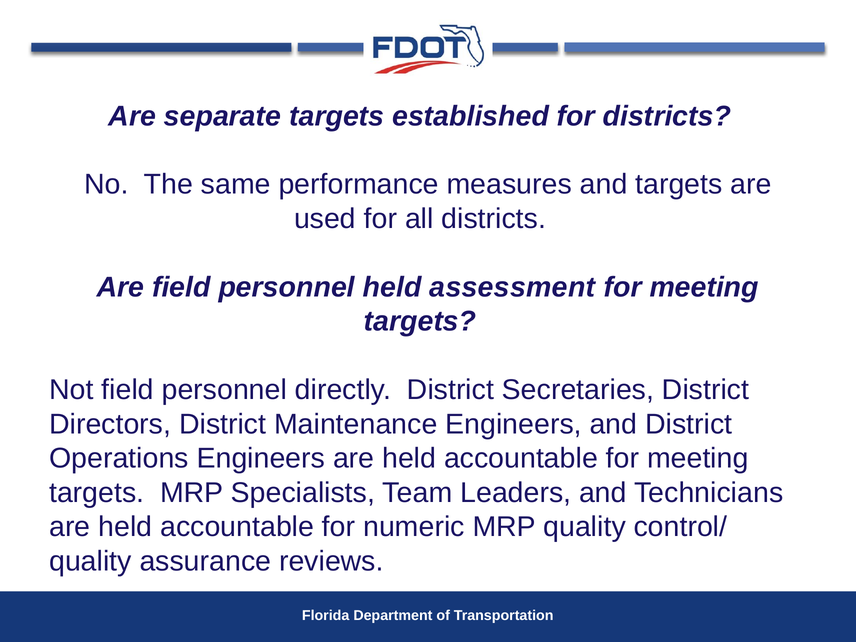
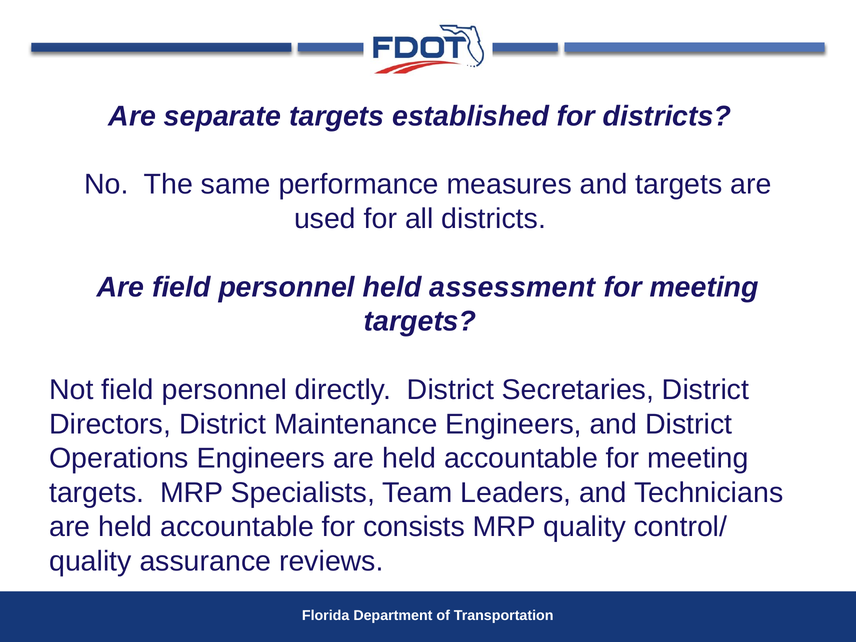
numeric: numeric -> consists (414, 527)
